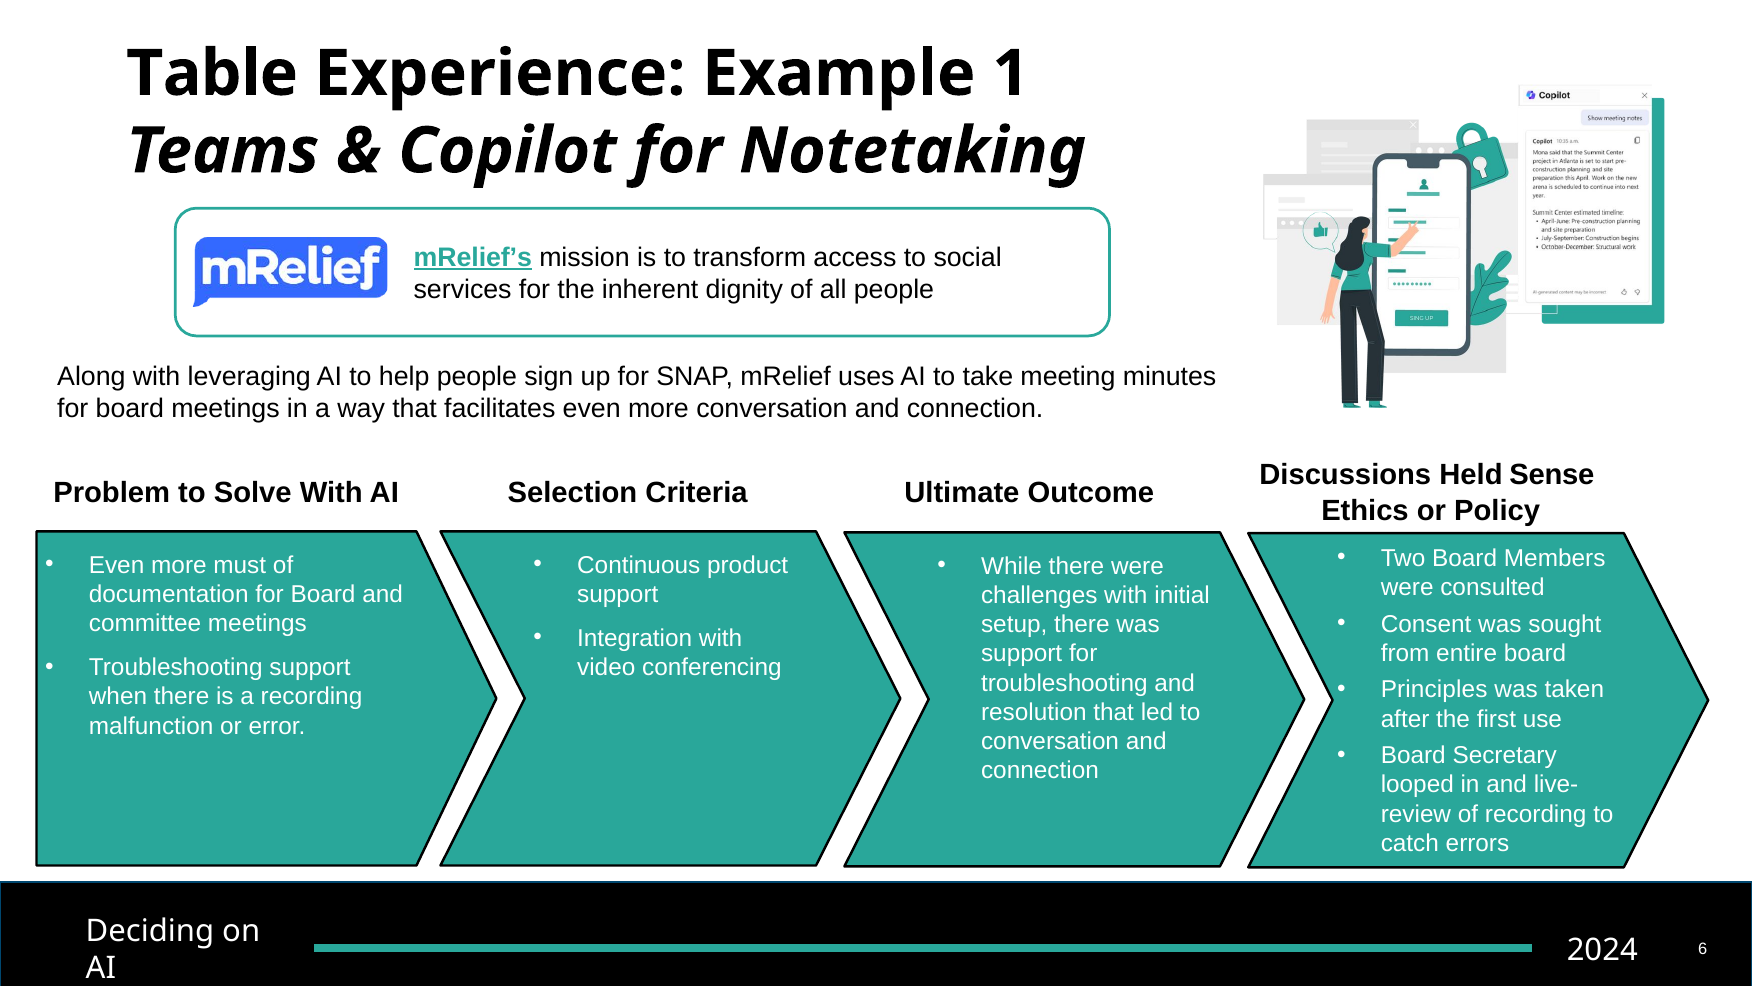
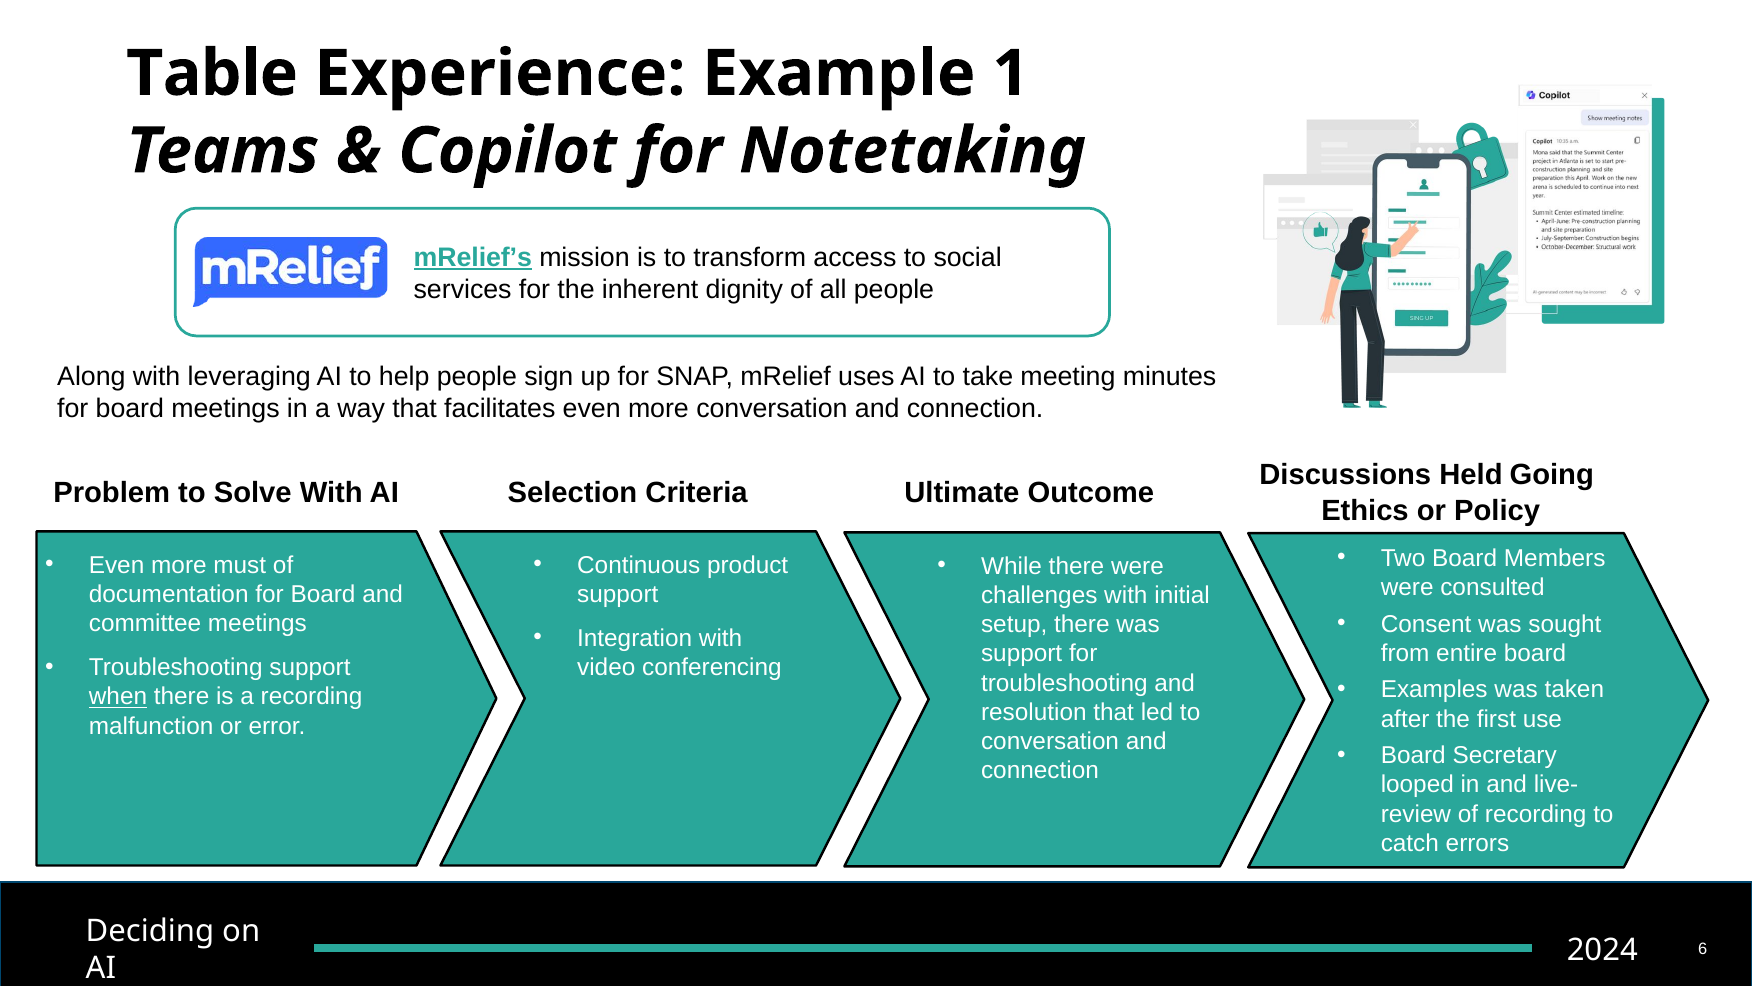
Sense: Sense -> Going (1552, 475)
Principles: Principles -> Examples (1434, 689)
when underline: none -> present (118, 696)
